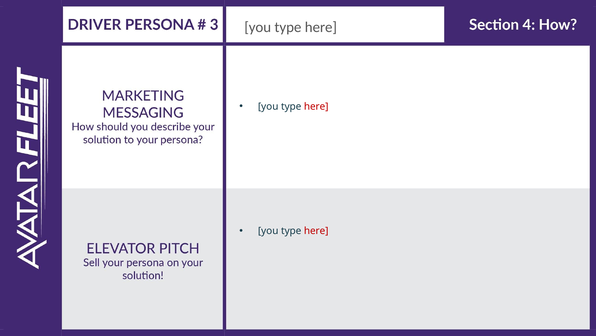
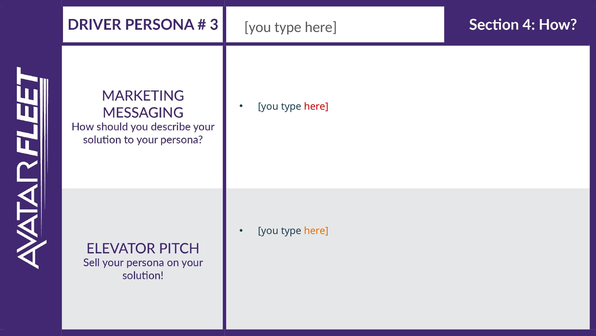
here colour: red -> orange (316, 230)
